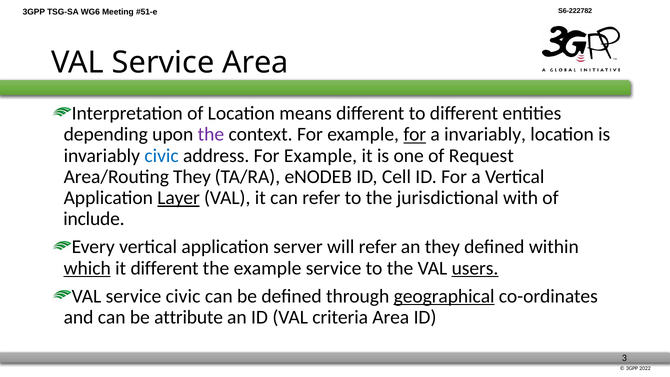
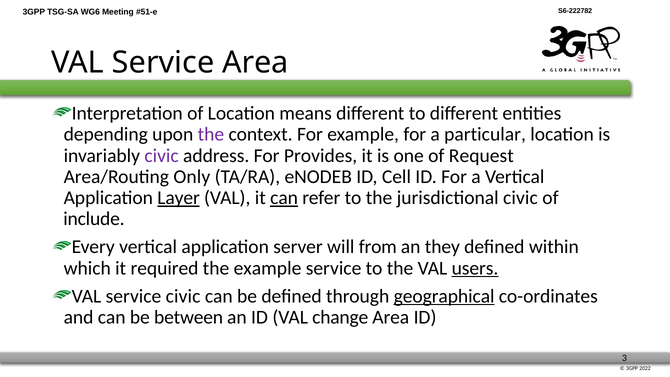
for underline: present -> none (415, 134)
a invariably: invariably -> particular (485, 134)
civic colour: blue -> purple (162, 155)
address For Example: Example -> Provides (321, 155)
Area/Routing They: They -> Only (192, 177)
can underline: none -> present (284, 198)
jurisdictional with: with -> civic (520, 198)
will refer: refer -> from (378, 247)
which underline: present -> none (87, 268)
it different: different -> required (165, 268)
attribute: attribute -> between (189, 317)
criteria: criteria -> change (340, 317)
